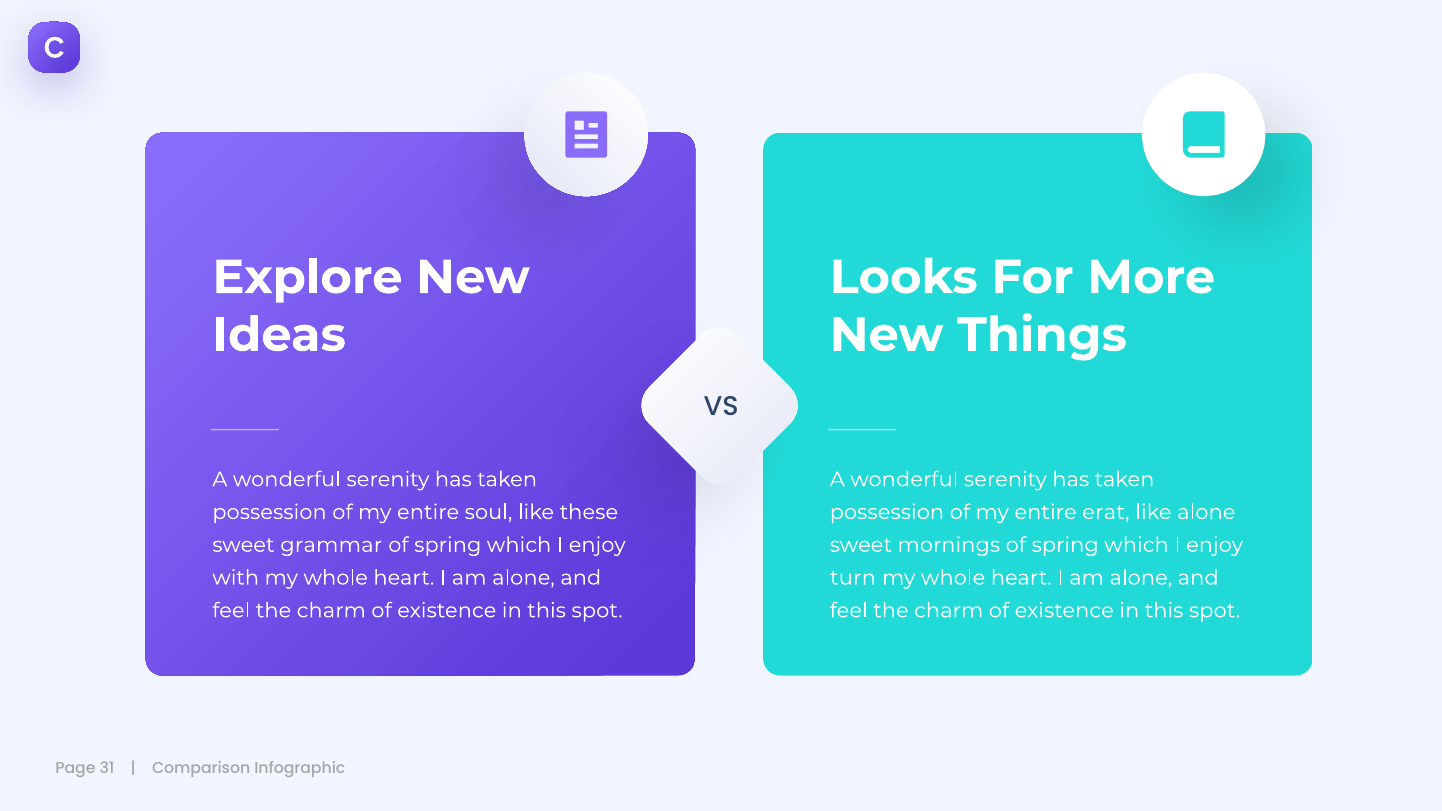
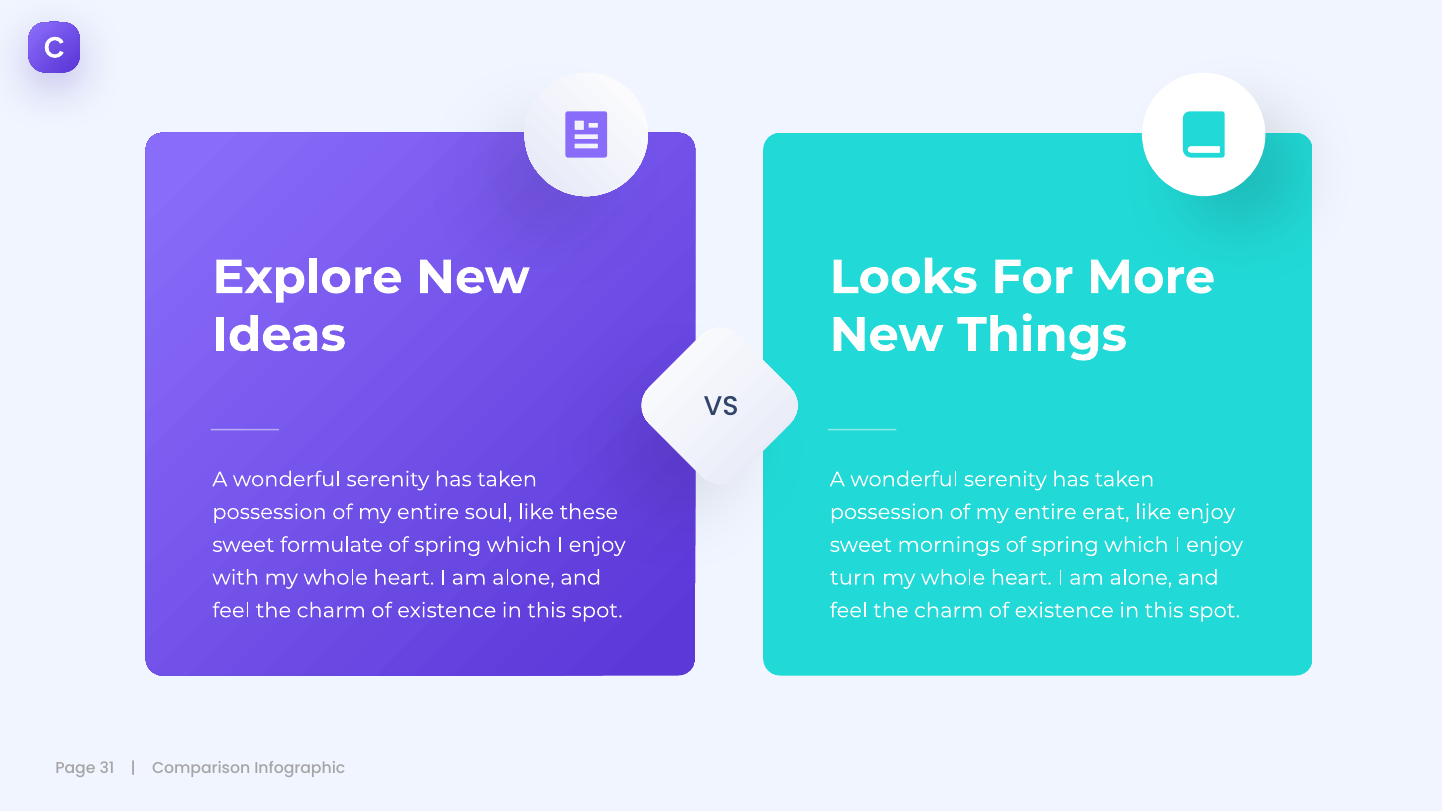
like alone: alone -> enjoy (1206, 512)
grammar: grammar -> formulate (331, 545)
